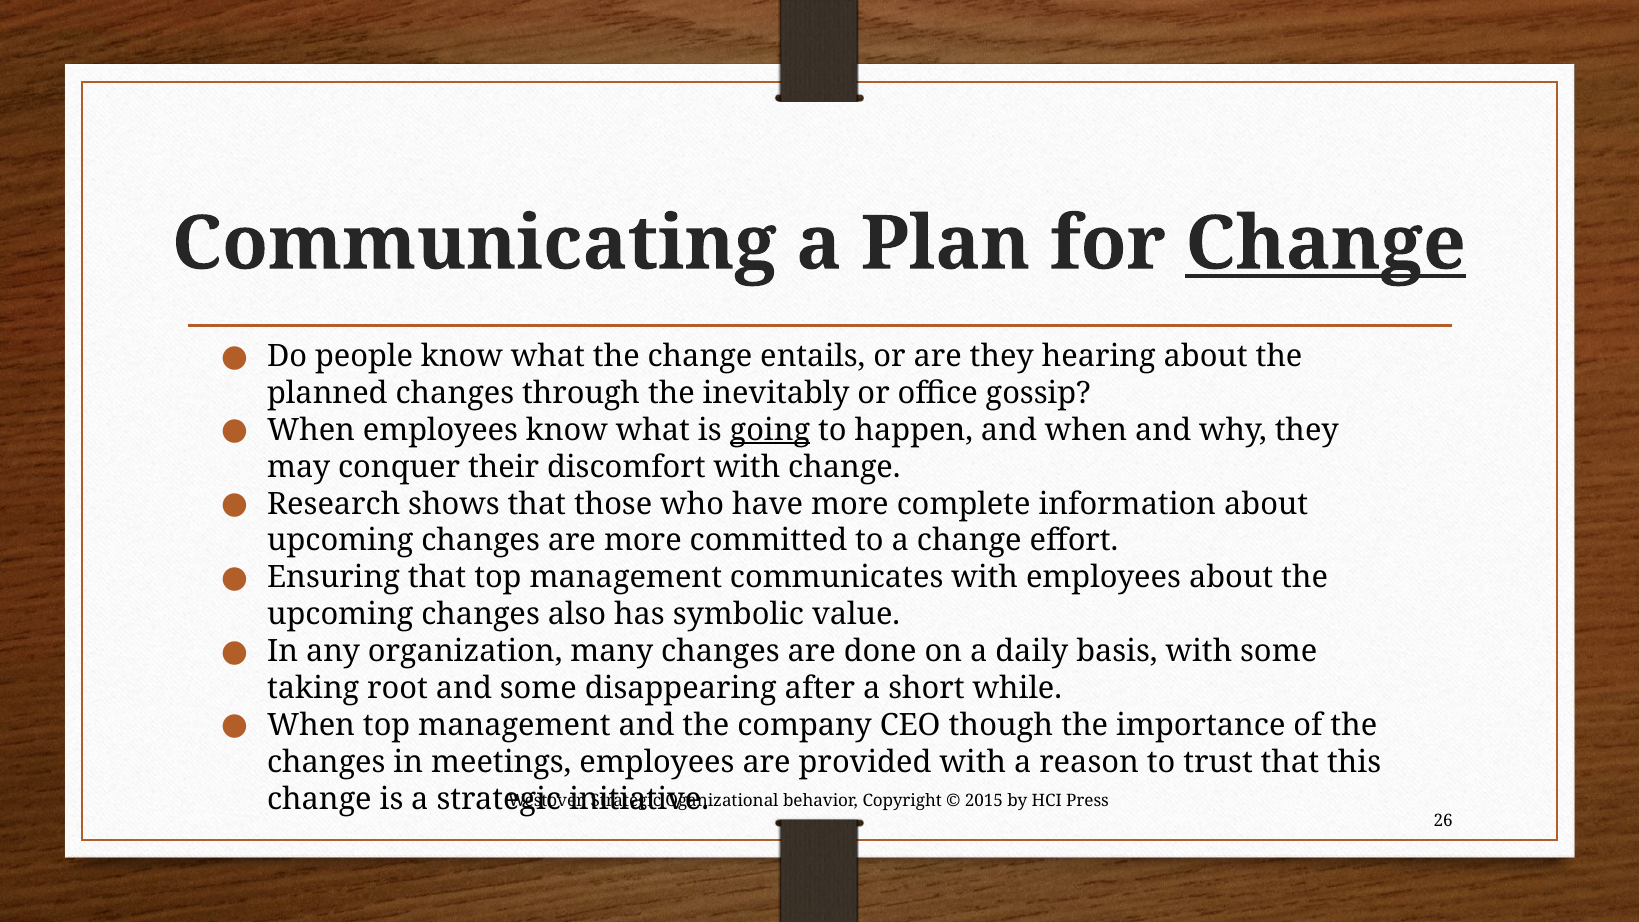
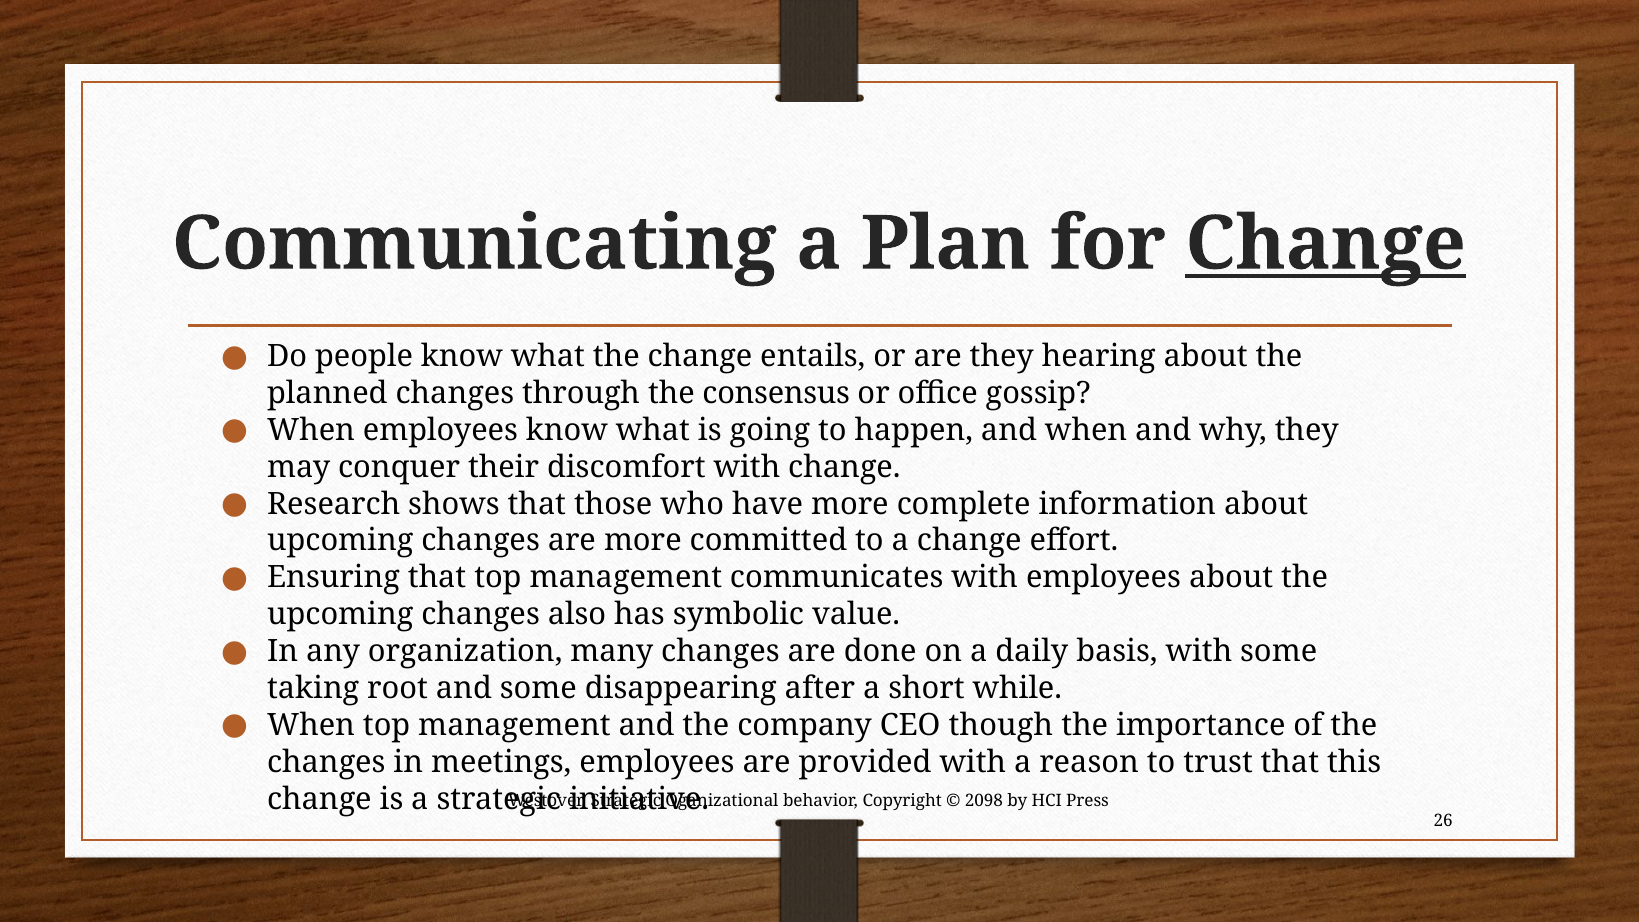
inevitably: inevitably -> consensus (776, 393)
going underline: present -> none (770, 430)
2015: 2015 -> 2098 (984, 801)
